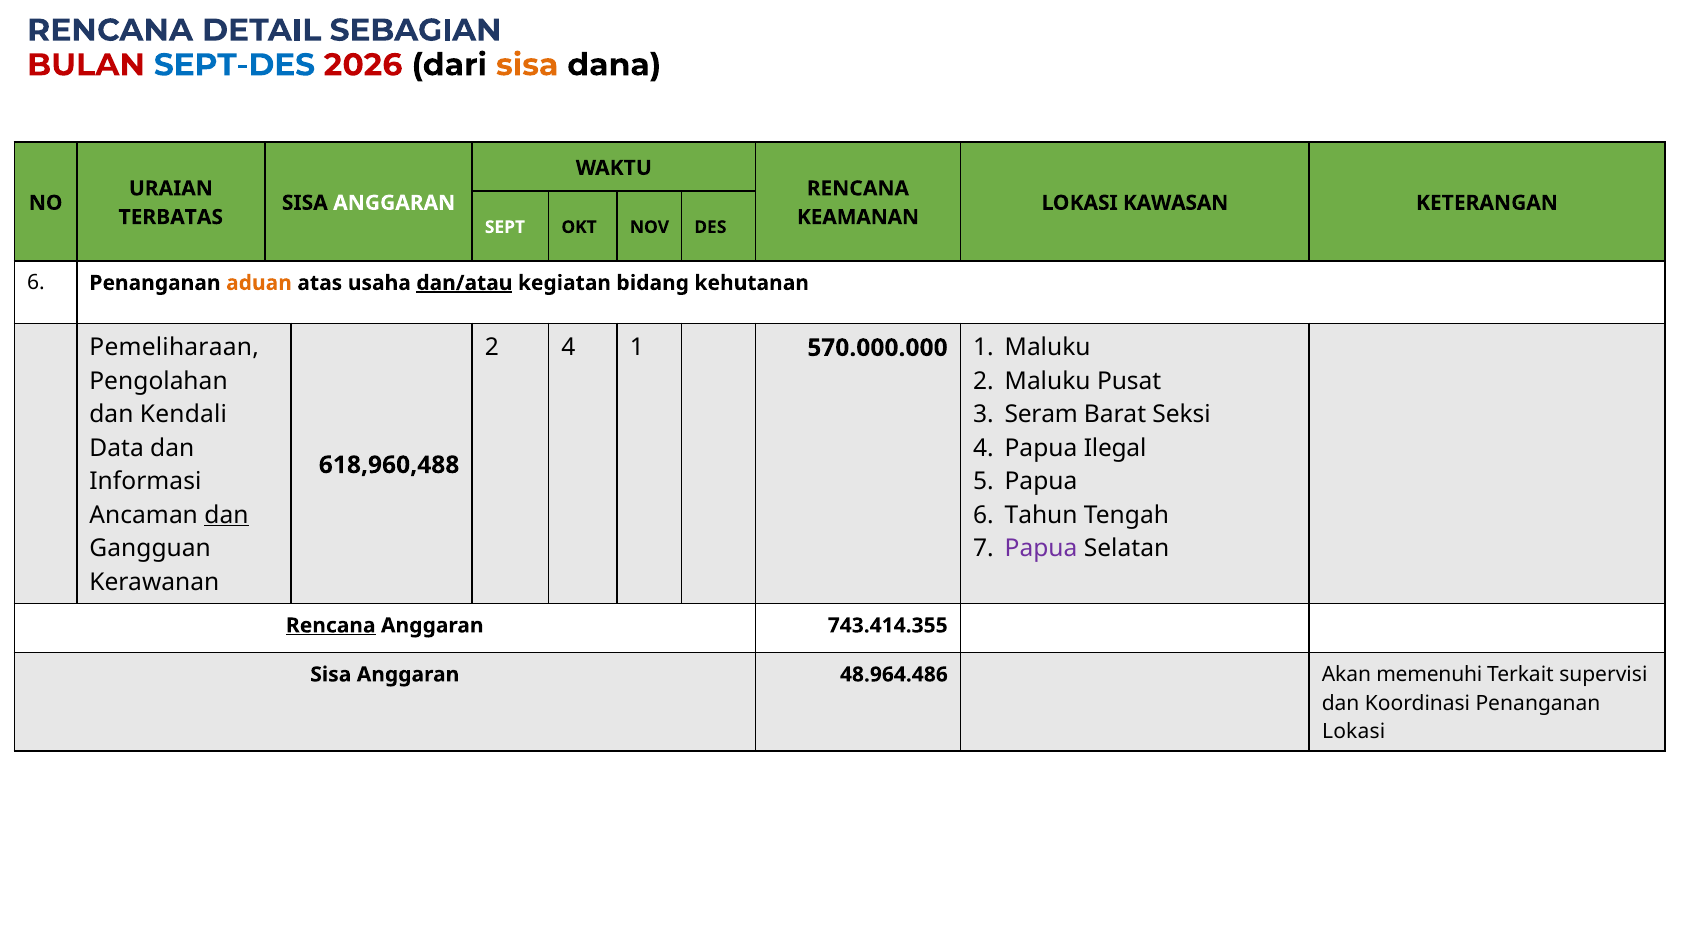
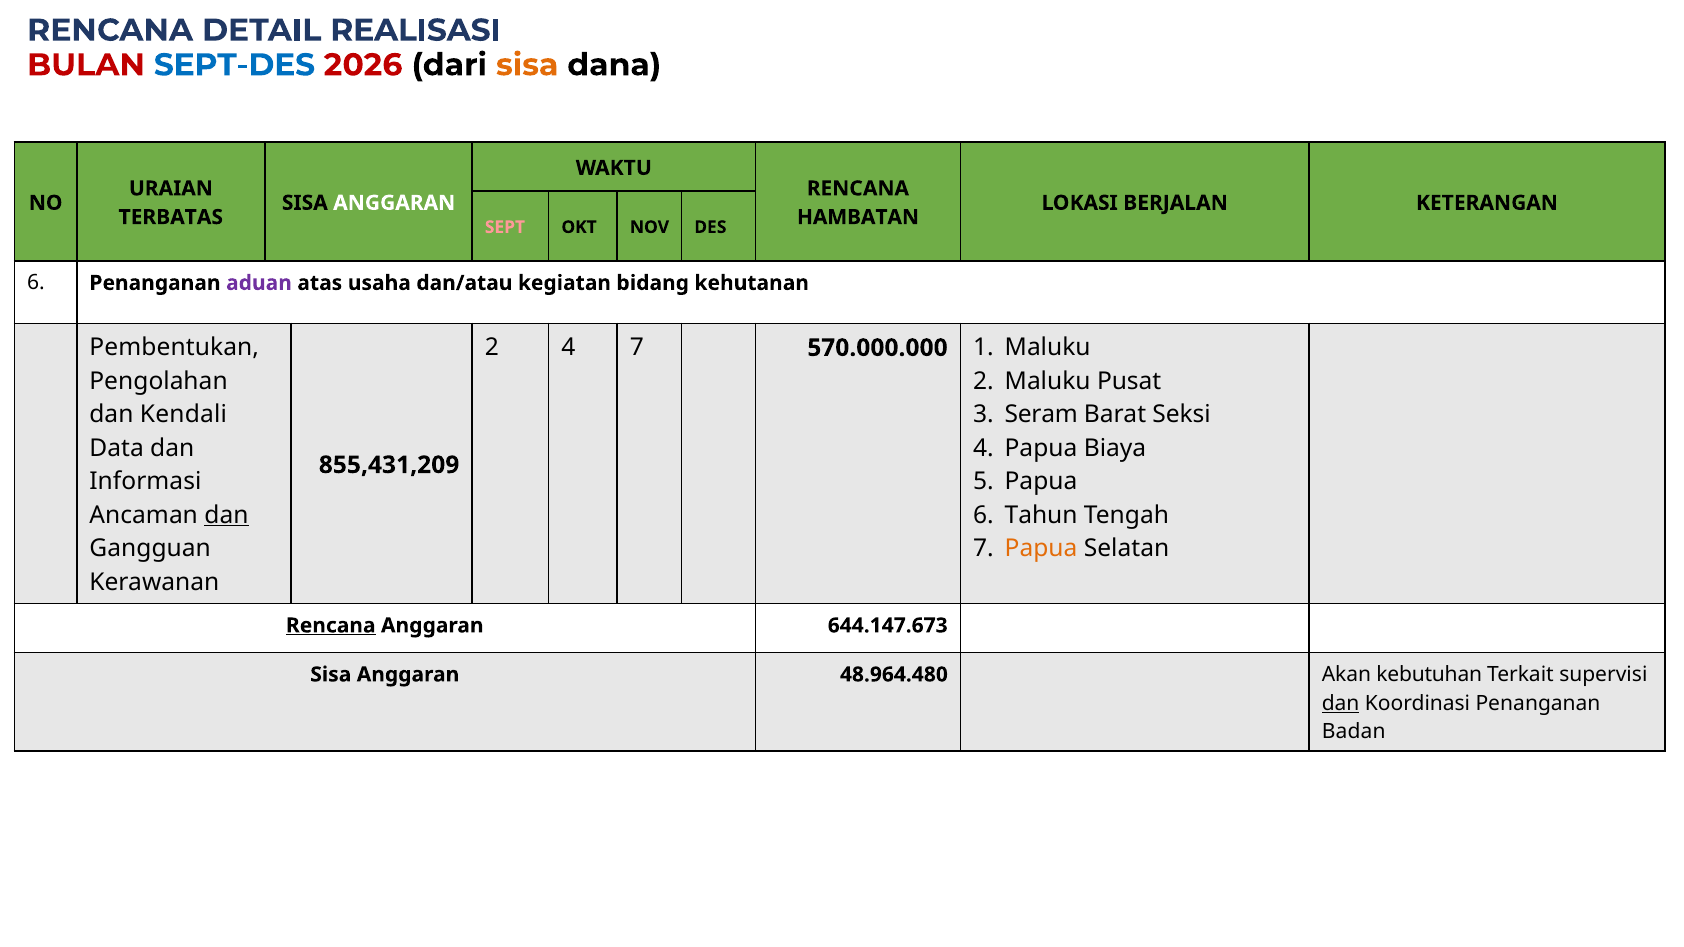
SEBAGIAN: SEBAGIAN -> REALISASI (415, 30)
KAWASAN: KAWASAN -> BERJALAN (1176, 203)
KEAMANAN: KEAMANAN -> HAMBATAN (858, 217)
SEPT colour: white -> pink (505, 227)
aduan colour: orange -> purple (259, 283)
dan/atau underline: present -> none (464, 283)
Pemeliharaan: Pemeliharaan -> Pembentukan (174, 348)
4 1: 1 -> 7 (637, 348)
Ilegal: Ilegal -> Biaya (1115, 448)
618,960,488: 618,960,488 -> 855,431,209 (389, 465)
Papua colour: purple -> orange (1041, 549)
743.414.355: 743.414.355 -> 644.147.673 (888, 626)
48.964.486: 48.964.486 -> 48.964.480 (894, 675)
memenuhi: memenuhi -> kebutuhan (1429, 675)
dan underline: none -> present (1341, 703)
Lokasi: Lokasi -> Badan (1354, 732)
